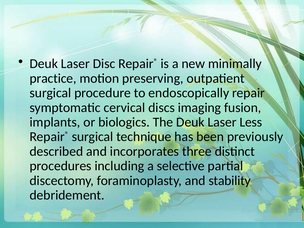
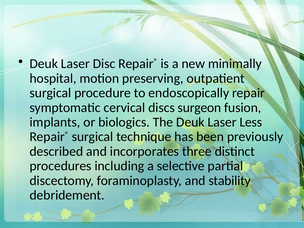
practice: practice -> hospital (53, 78)
imaging: imaging -> surgeon (200, 108)
